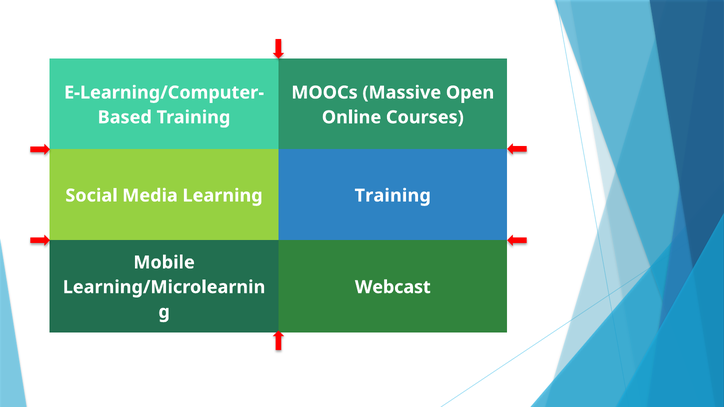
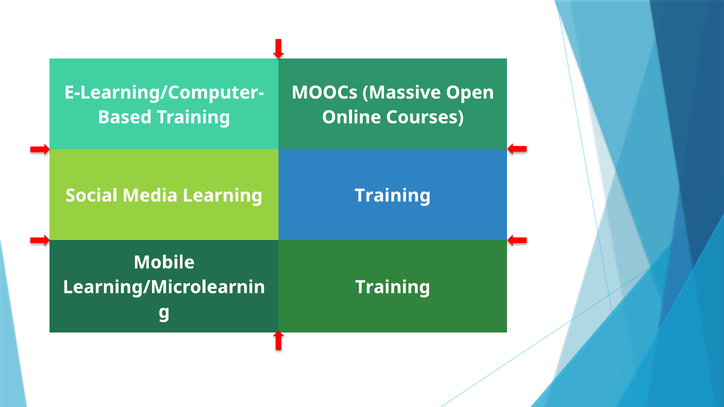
Webcast: Webcast -> Training (393, 287)
